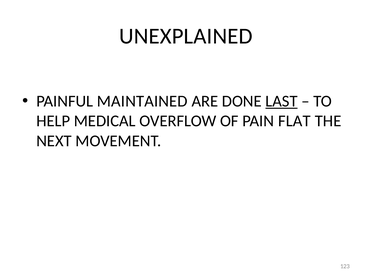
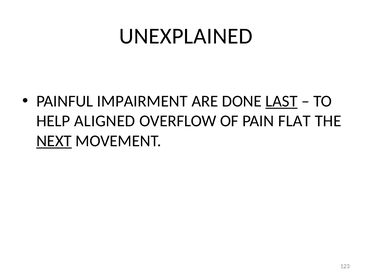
MAINTAINED: MAINTAINED -> IMPAIRMENT (142, 101)
MEDICAL: MEDICAL -> ALIGNED (105, 121)
NEXT underline: none -> present (54, 141)
